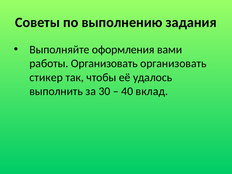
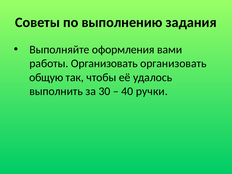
стикер: стикер -> общую (46, 77)
вклад: вклад -> ручки (152, 91)
